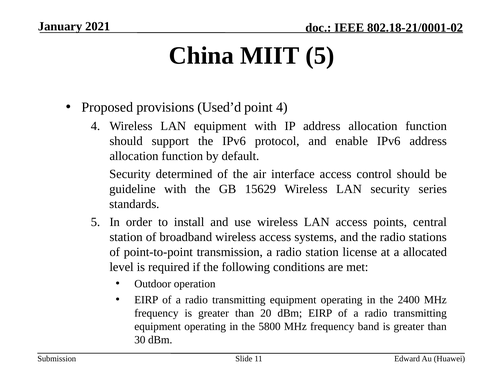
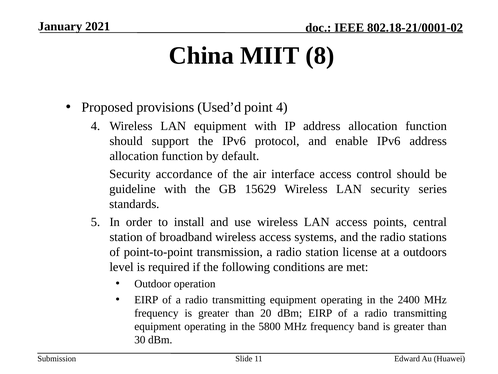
MIIT 5: 5 -> 8 (320, 56)
determined: determined -> accordance (184, 174)
allocated: allocated -> outdoors (425, 252)
